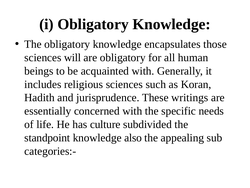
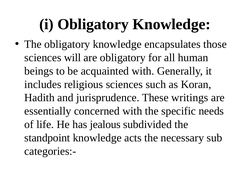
culture: culture -> jealous (105, 124)
also: also -> acts (133, 137)
appealing: appealing -> necessary (182, 137)
